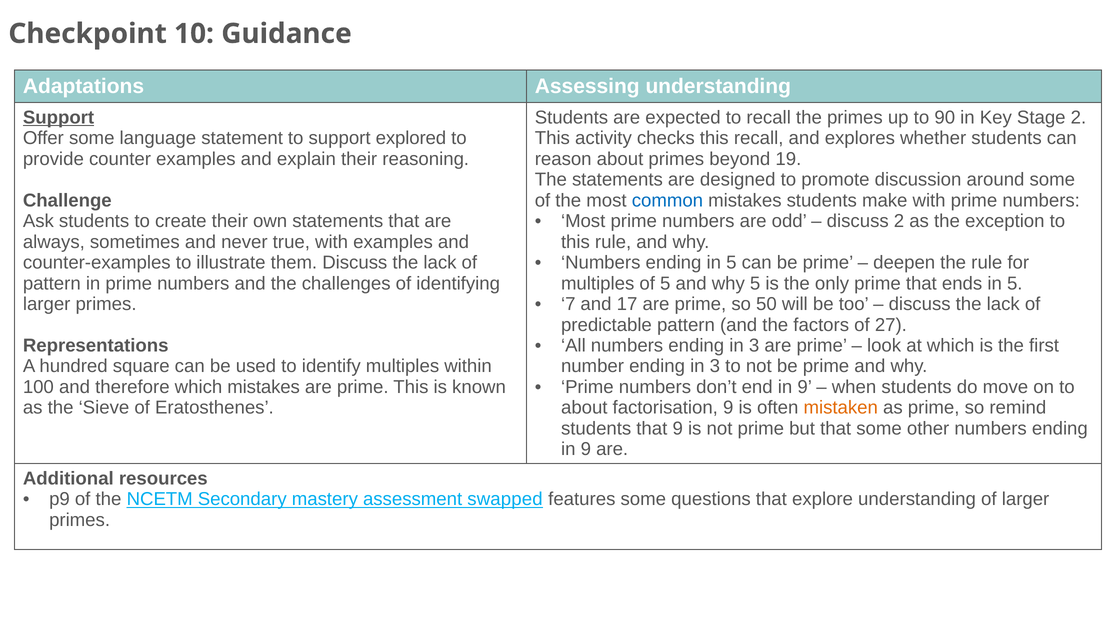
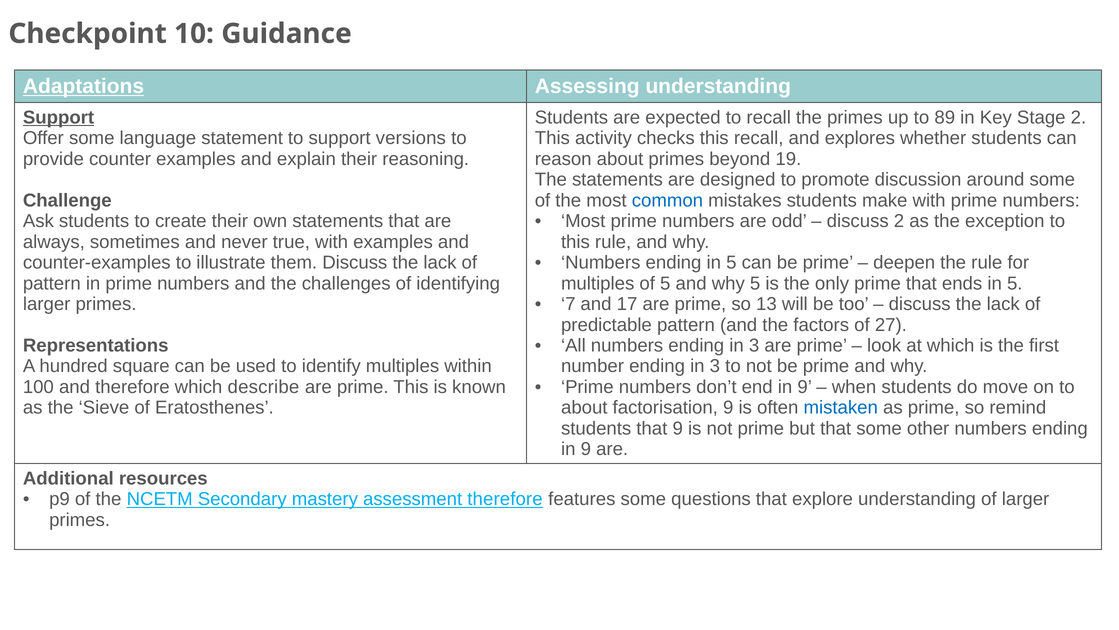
Adaptations underline: none -> present (84, 86)
90: 90 -> 89 (945, 117)
explored: explored -> versions (411, 138)
50: 50 -> 13 (766, 304)
which mistakes: mistakes -> describe (263, 387)
mistaken colour: orange -> blue (841, 407)
assessment swapped: swapped -> therefore (505, 499)
